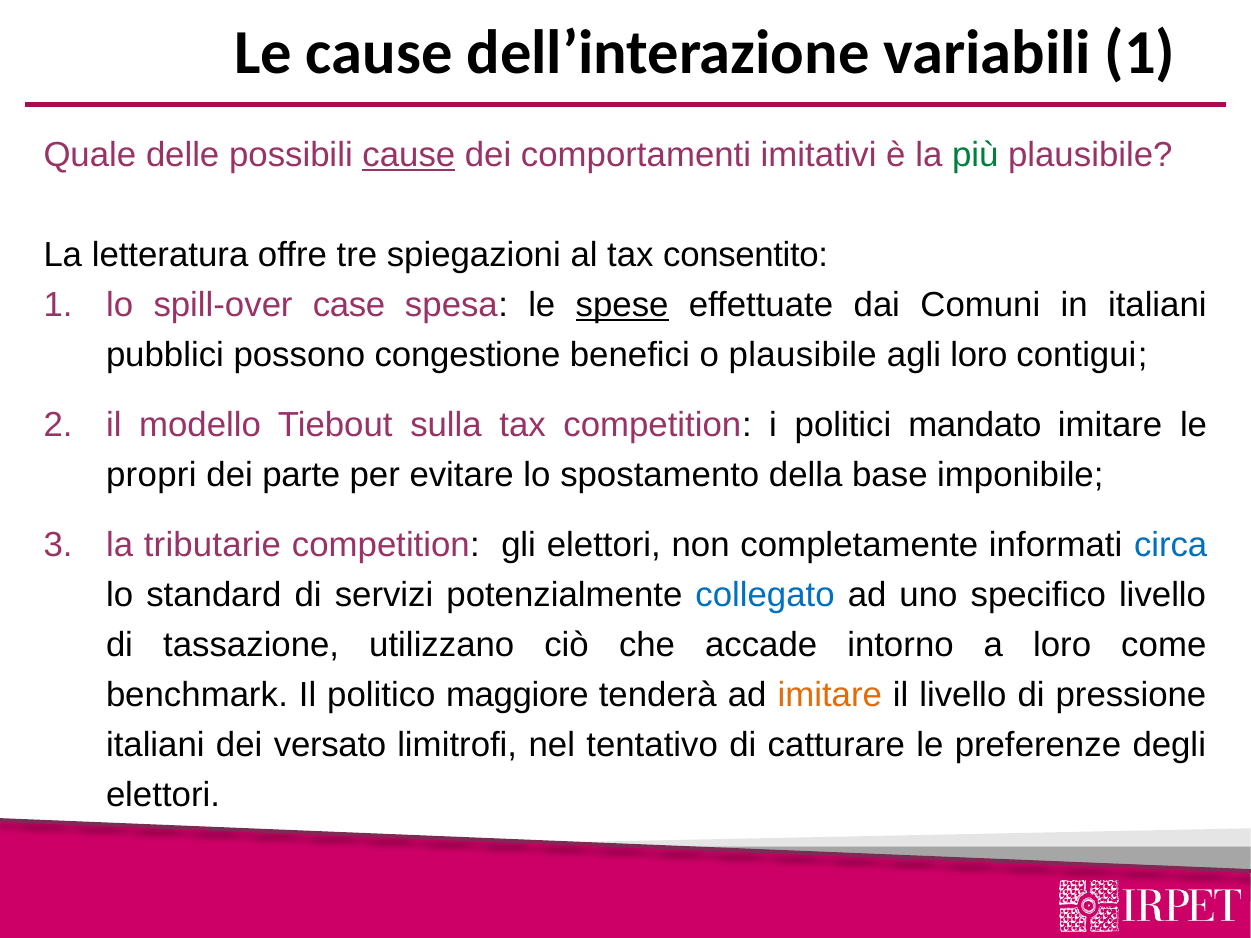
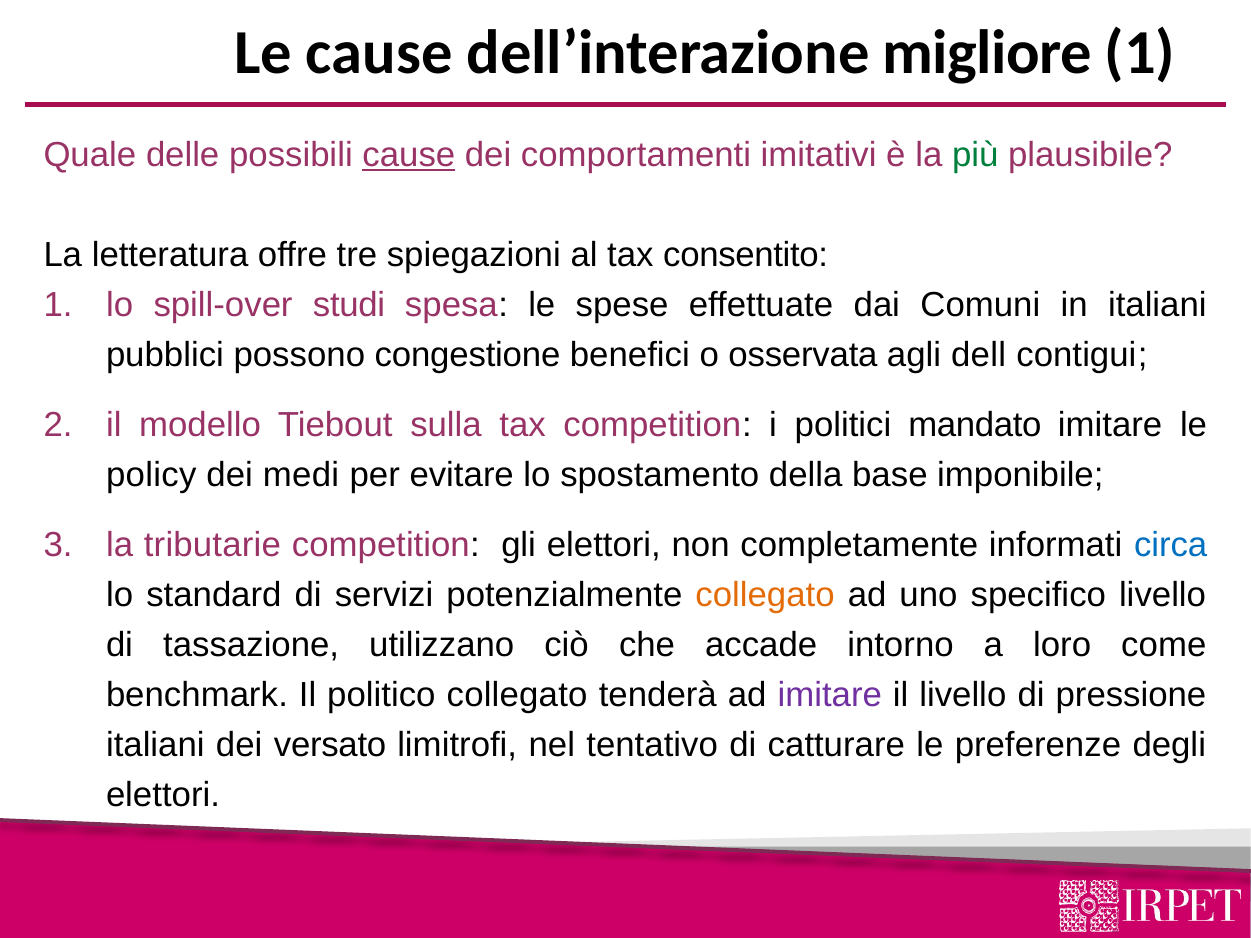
variabili: variabili -> migliore (987, 53)
case: case -> studi (349, 305)
spese underline: present -> none (622, 305)
o plausibile: plausibile -> osservata (803, 355)
agli loro: loro -> dell (979, 355)
propri: propri -> policy (151, 475)
parte: parte -> medi (301, 475)
collegato colour: blue -> orange (765, 595)
politico maggiore: maggiore -> collegato (517, 695)
imitare colour: orange -> purple (830, 695)
